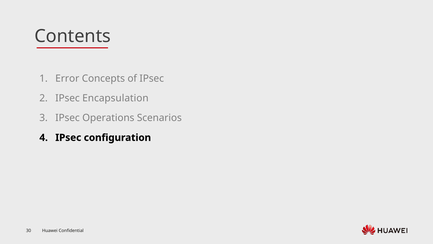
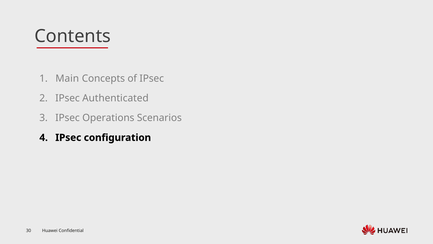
Error: Error -> Main (67, 79)
Encapsulation: Encapsulation -> Authenticated (115, 98)
